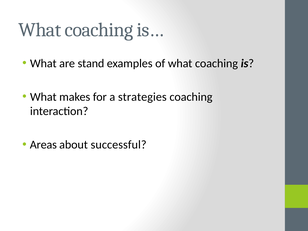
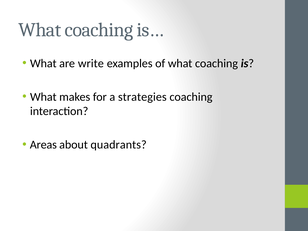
stand: stand -> write (91, 63)
successful: successful -> quadrants (119, 145)
